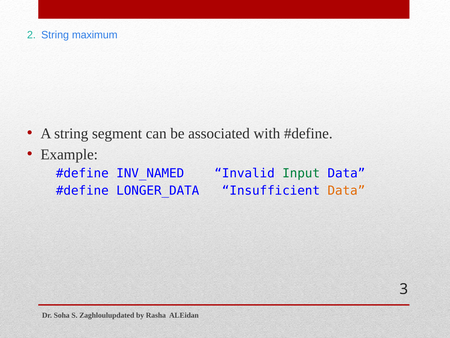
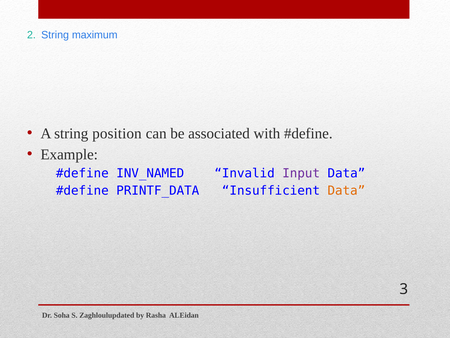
segment: segment -> position (117, 133)
Input colour: green -> purple (301, 173)
LONGER_DATA: LONGER_DATA -> PRINTF_DATA (158, 191)
